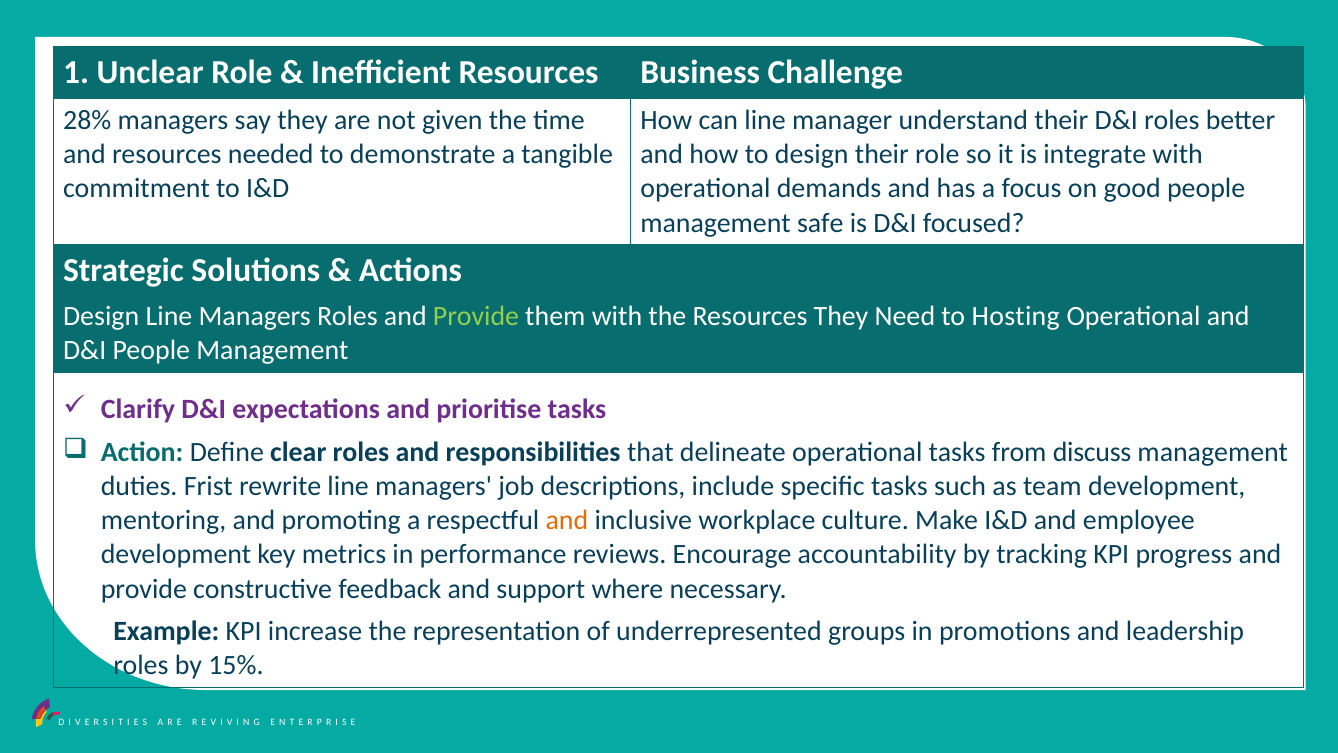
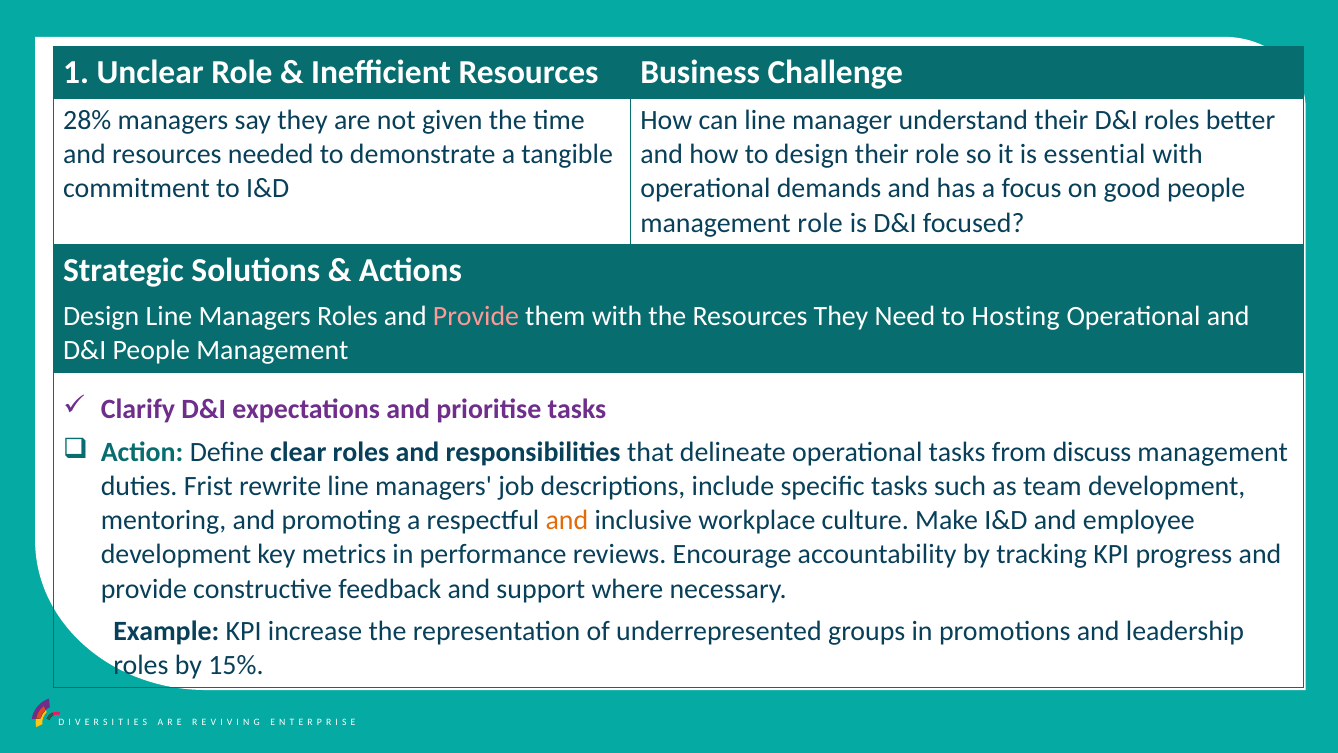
integrate: integrate -> essential (1095, 154)
management safe: safe -> role (820, 223)
Provide colour: light green -> pink (476, 316)
